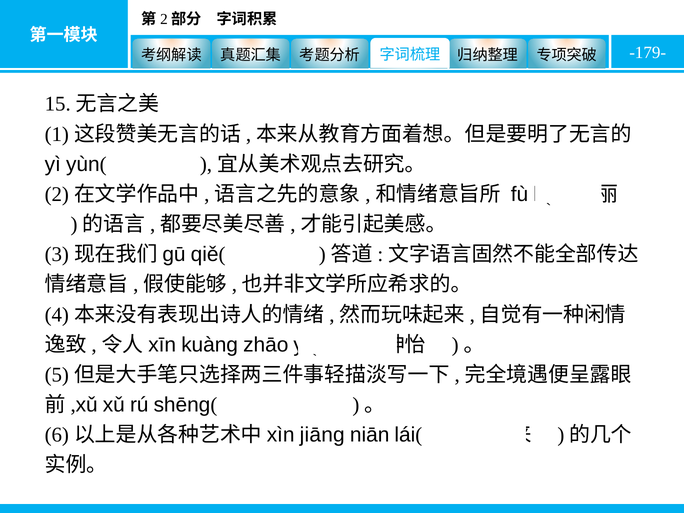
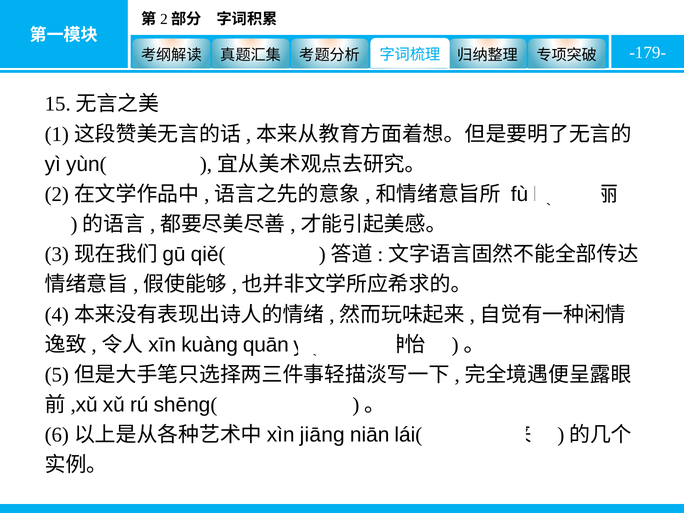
zhāo: zhāo -> quān (266, 345)
